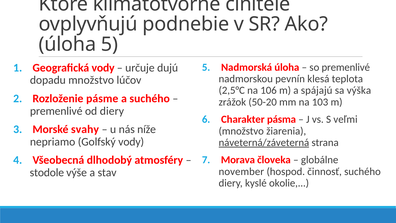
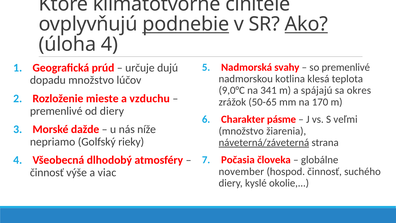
podnebie underline: none -> present (186, 24)
Ako underline: none -> present (306, 24)
úloha 5: 5 -> 4 (109, 44)
Nadmorská úloha: úloha -> svahy (287, 67)
Geografická vody: vody -> prúd (103, 68)
pevnín: pevnín -> kotlina (290, 79)
2,5°C: 2,5°C -> 9,0°C (232, 90)
106: 106 -> 341 (269, 90)
výška: výška -> okres (359, 90)
pásme: pásme -> mieste (102, 98)
a suchého: suchého -> vzduchu (150, 98)
50-20: 50-20 -> 50-65 (263, 102)
103: 103 -> 170 (320, 102)
pásma: pásma -> pásme (281, 119)
svahy: svahy -> dažde (85, 129)
Golfský vody: vody -> rieky (131, 142)
Morava: Morava -> Počasia (238, 160)
stodole: stodole -> činnosť (47, 172)
stav: stav -> viac (107, 172)
